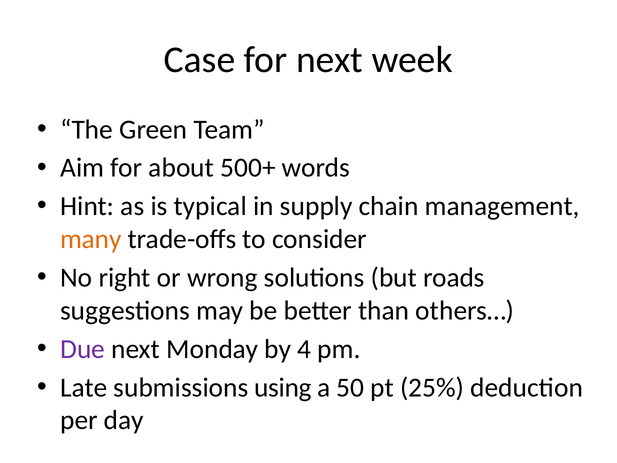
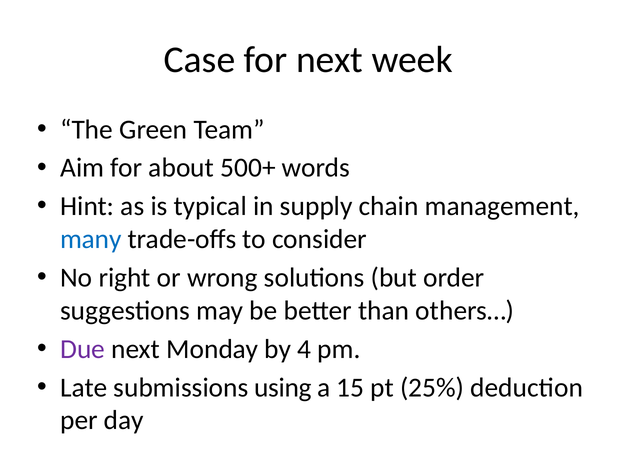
many colour: orange -> blue (91, 239)
roads: roads -> order (454, 278)
50: 50 -> 15 (350, 387)
